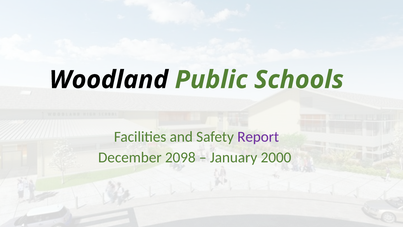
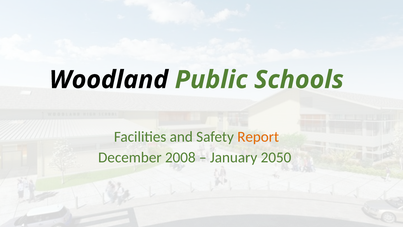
Report colour: purple -> orange (258, 137)
2098: 2098 -> 2008 (180, 157)
2000: 2000 -> 2050 (276, 157)
